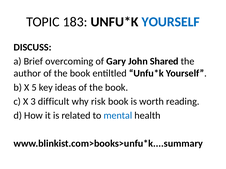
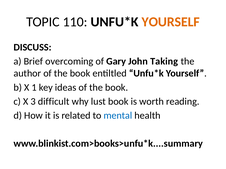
183: 183 -> 110 (75, 22)
YOURSELF colour: blue -> orange (171, 22)
Shared: Shared -> Taking (164, 61)
5: 5 -> 1 (34, 88)
risk: risk -> lust (98, 102)
